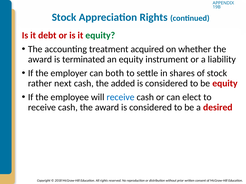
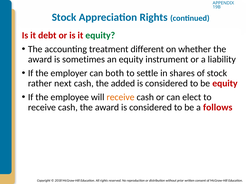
acquired: acquired -> different (147, 49)
terminated: terminated -> sometimes (84, 60)
receive colour: blue -> orange (120, 97)
desired: desired -> follows (218, 108)
